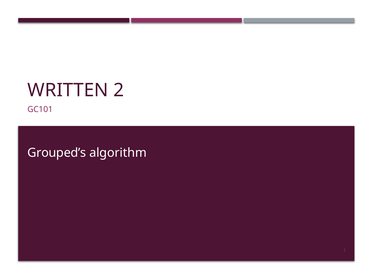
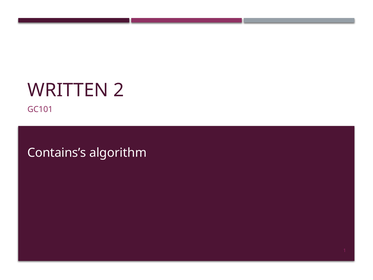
Grouped’s: Grouped’s -> Contains’s (57, 153)
